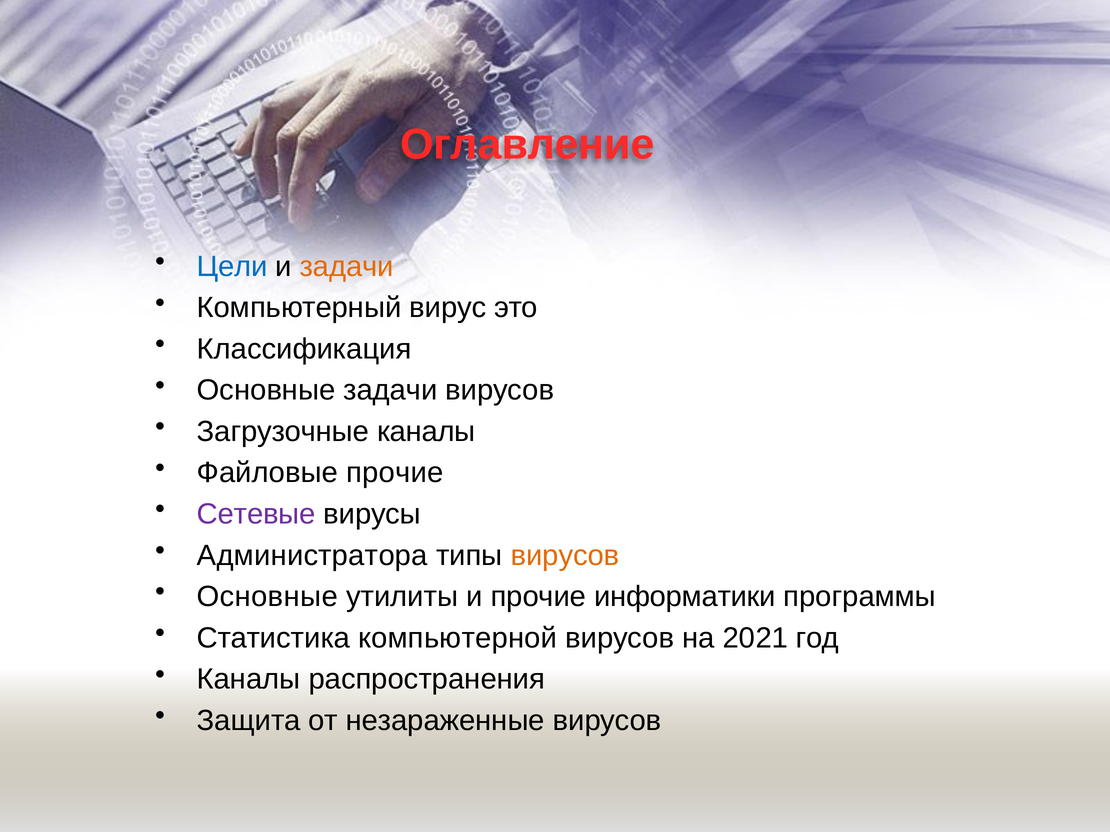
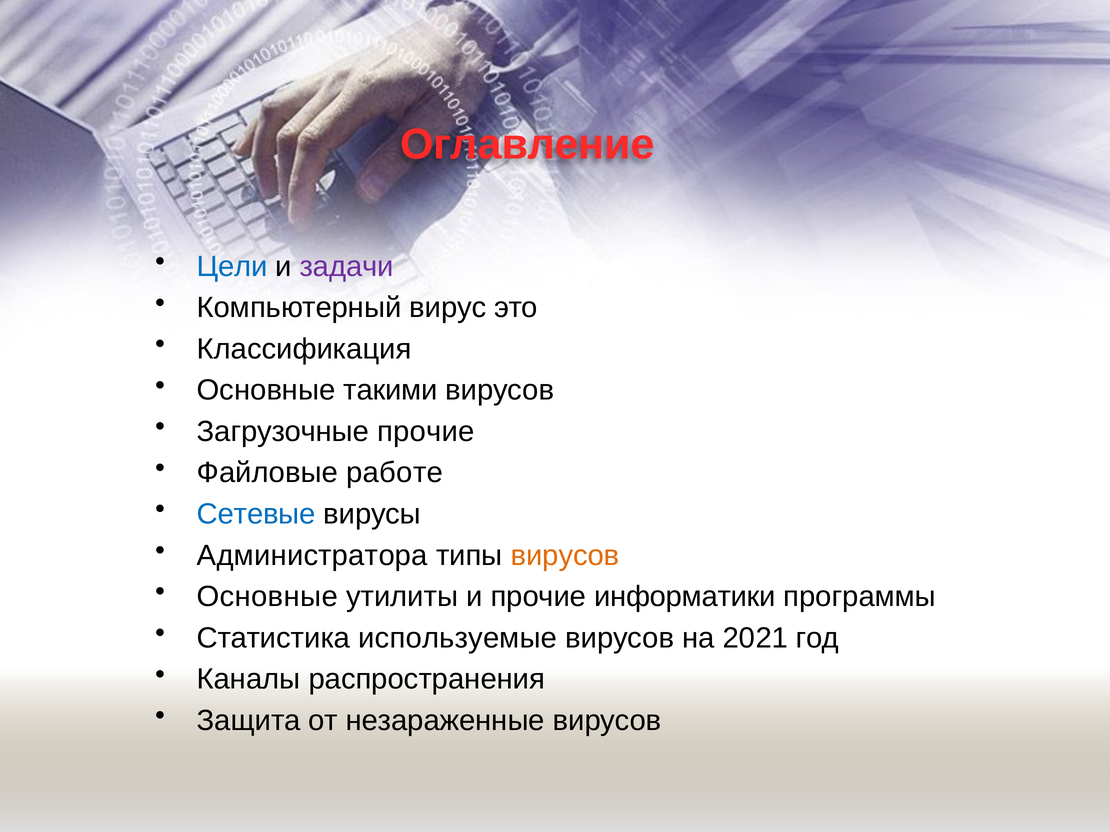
задачи colour: orange -> purple (347, 267)
Основные задачи: задачи -> такими (390, 391)
Загрузочные каналы: каналы -> прочие (426, 432)
Файловые прочие: прочие -> работе (395, 473)
Сетевые colour: purple -> blue (256, 514)
компьютерной: компьютерной -> используемые (458, 638)
